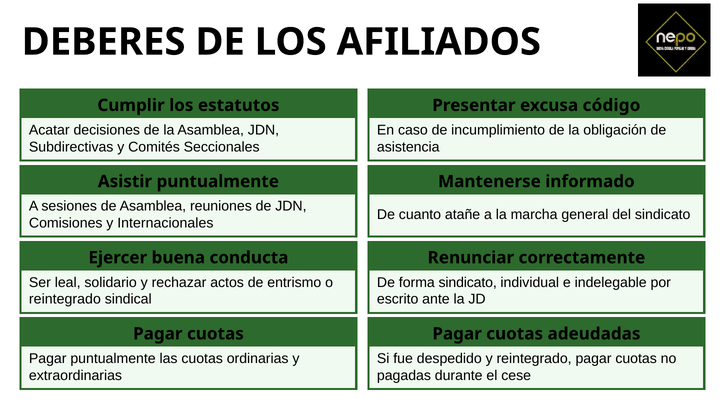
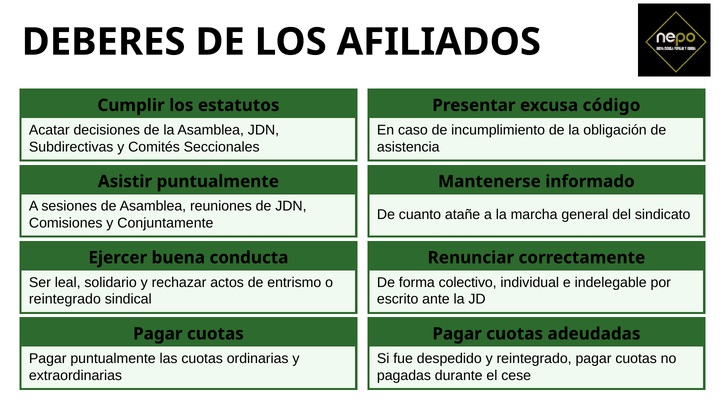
Internacionales: Internacionales -> Conjuntamente (165, 223)
forma sindicato: sindicato -> colectivo (468, 282)
